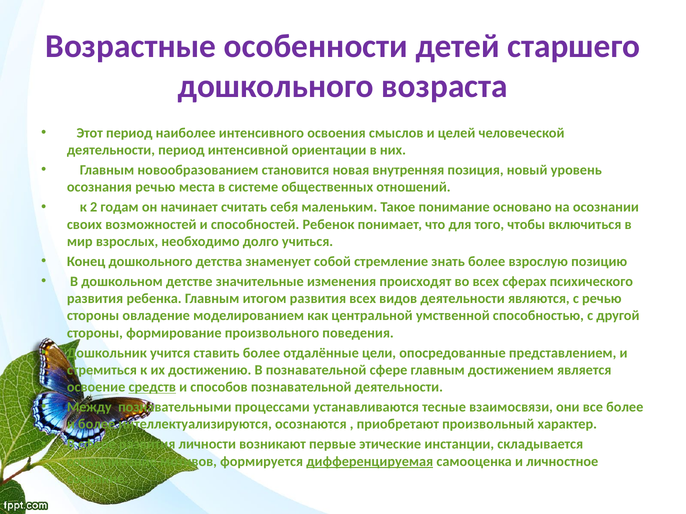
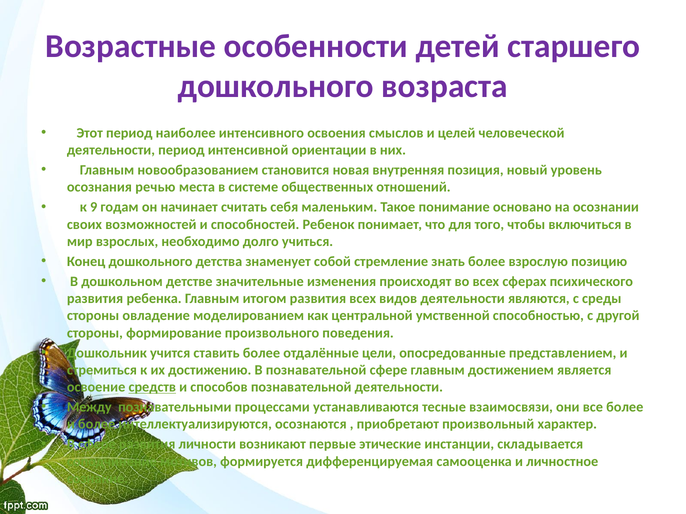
2: 2 -> 9 (94, 207)
с речью: речью -> среды (602, 299)
дифференцируемая underline: present -> none (370, 462)
